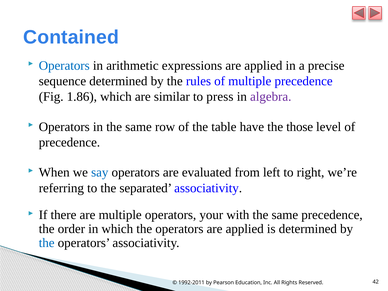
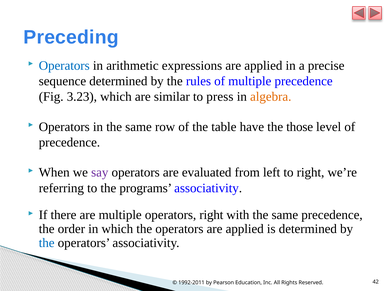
Contained: Contained -> Preceding (71, 37)
1.86: 1.86 -> 3.23 (82, 97)
algebra colour: purple -> orange (271, 97)
say colour: blue -> purple (100, 172)
separated: separated -> programs (146, 188)
operators your: your -> right (211, 215)
